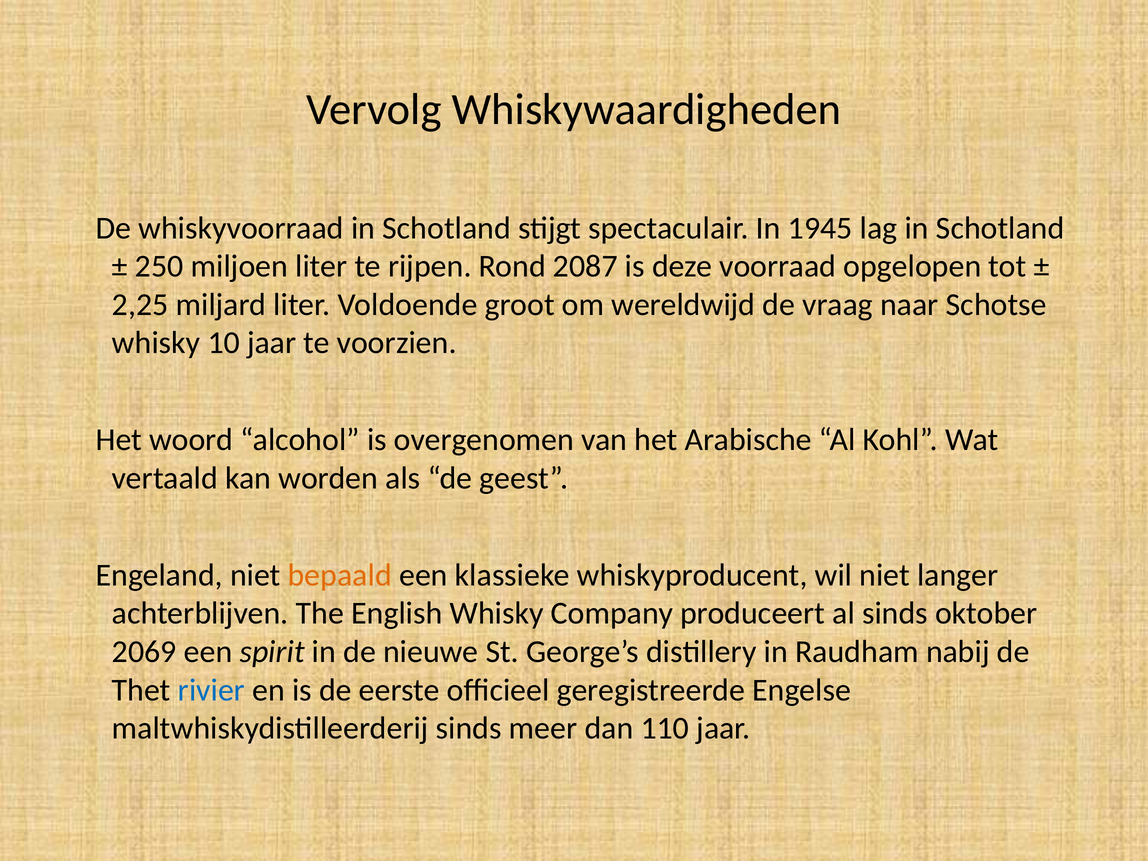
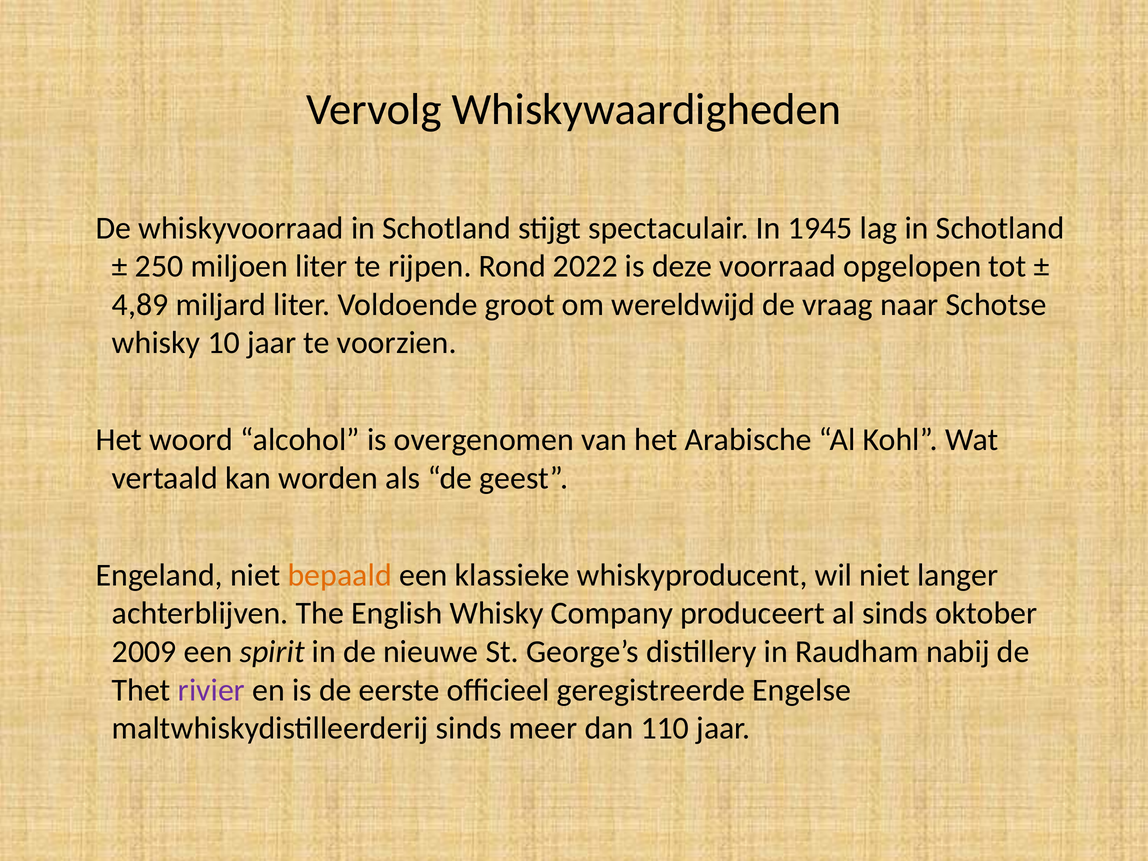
2087: 2087 -> 2022 (585, 266)
2,25: 2,25 -> 4,89 (140, 305)
2069: 2069 -> 2009 (144, 652)
rivier colour: blue -> purple (211, 690)
